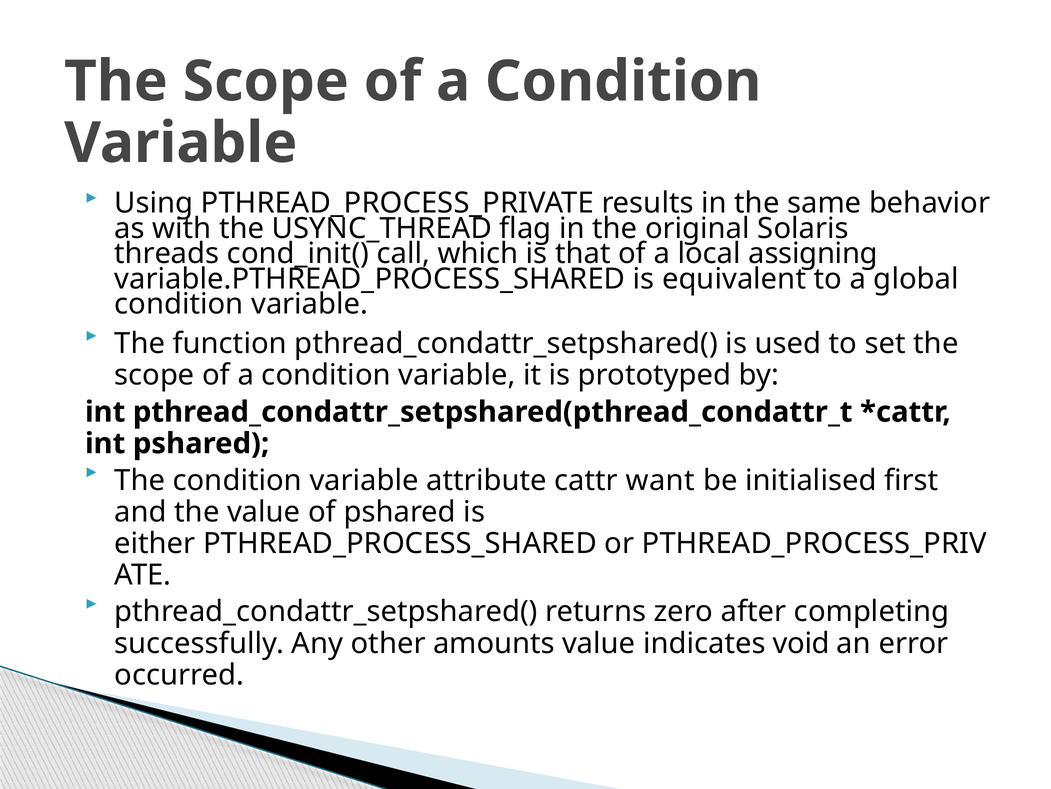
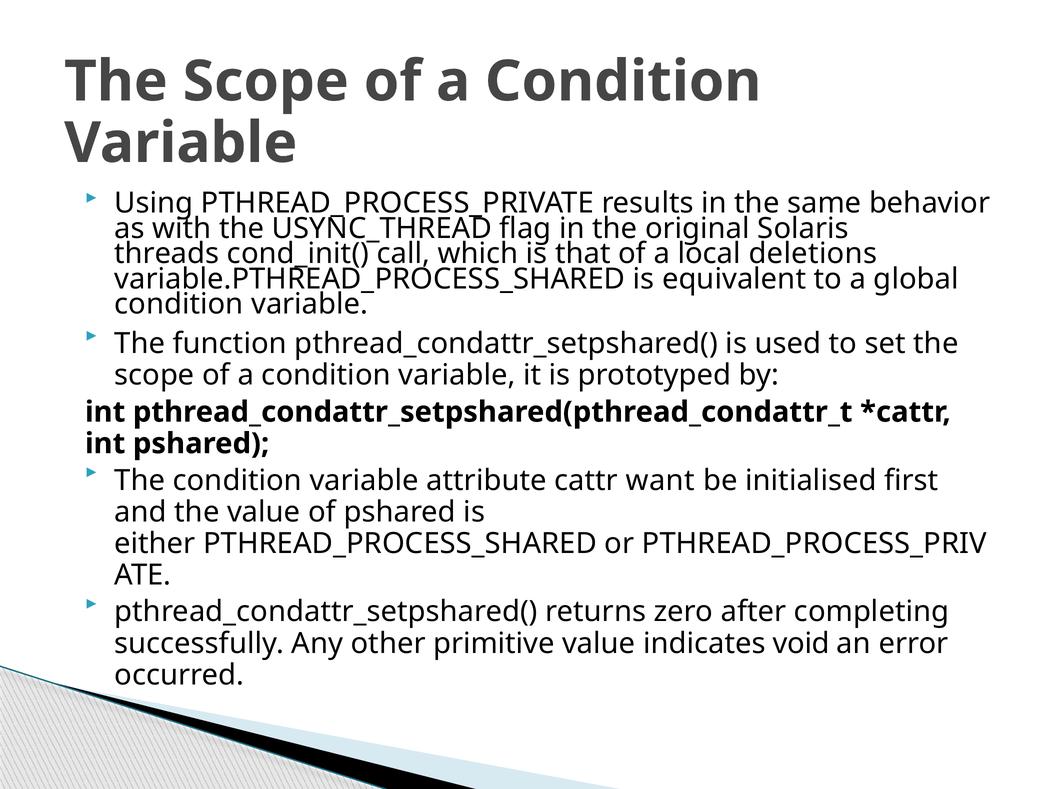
assigning: assigning -> deletions (813, 253)
amounts: amounts -> primitive (494, 643)
